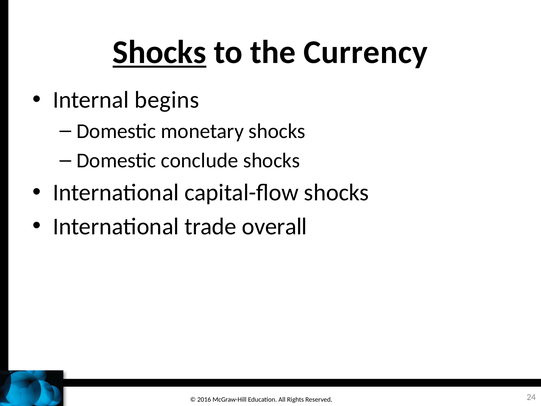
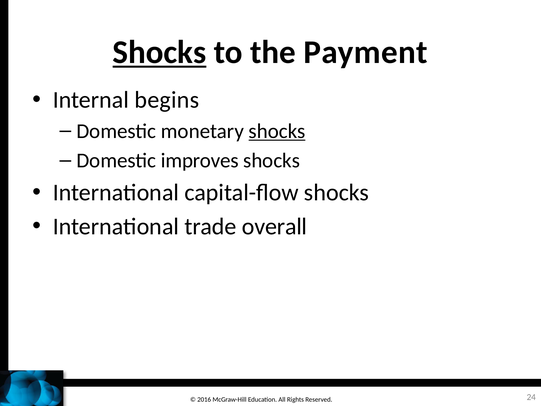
Currency: Currency -> Payment (366, 52)
shocks underline: none -> present (277, 131)
conclude: conclude -> improves (200, 161)
